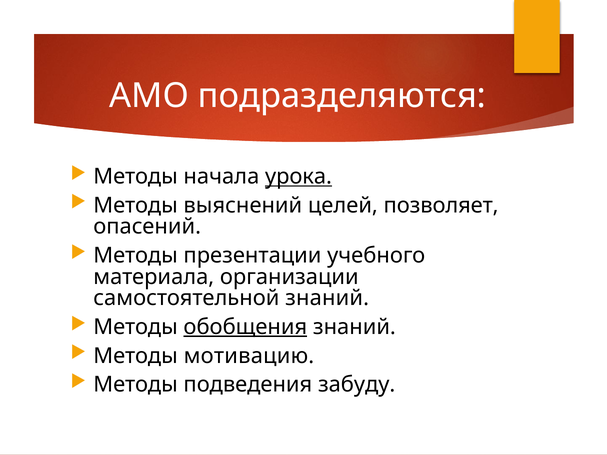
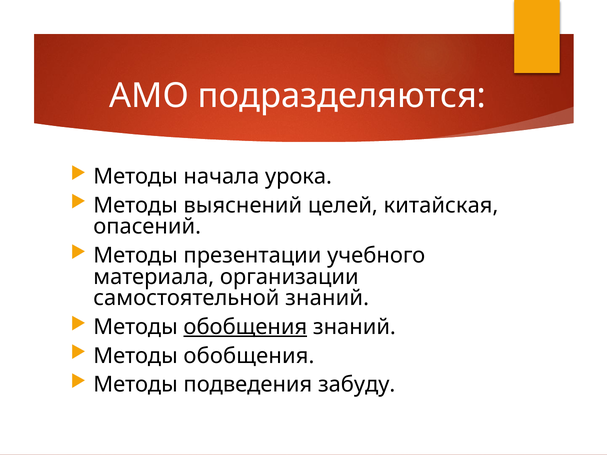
урока underline: present -> none (298, 177)
позволяет: позволяет -> китайская (441, 206)
мотивацию: мотивацию -> обобщения (249, 356)
